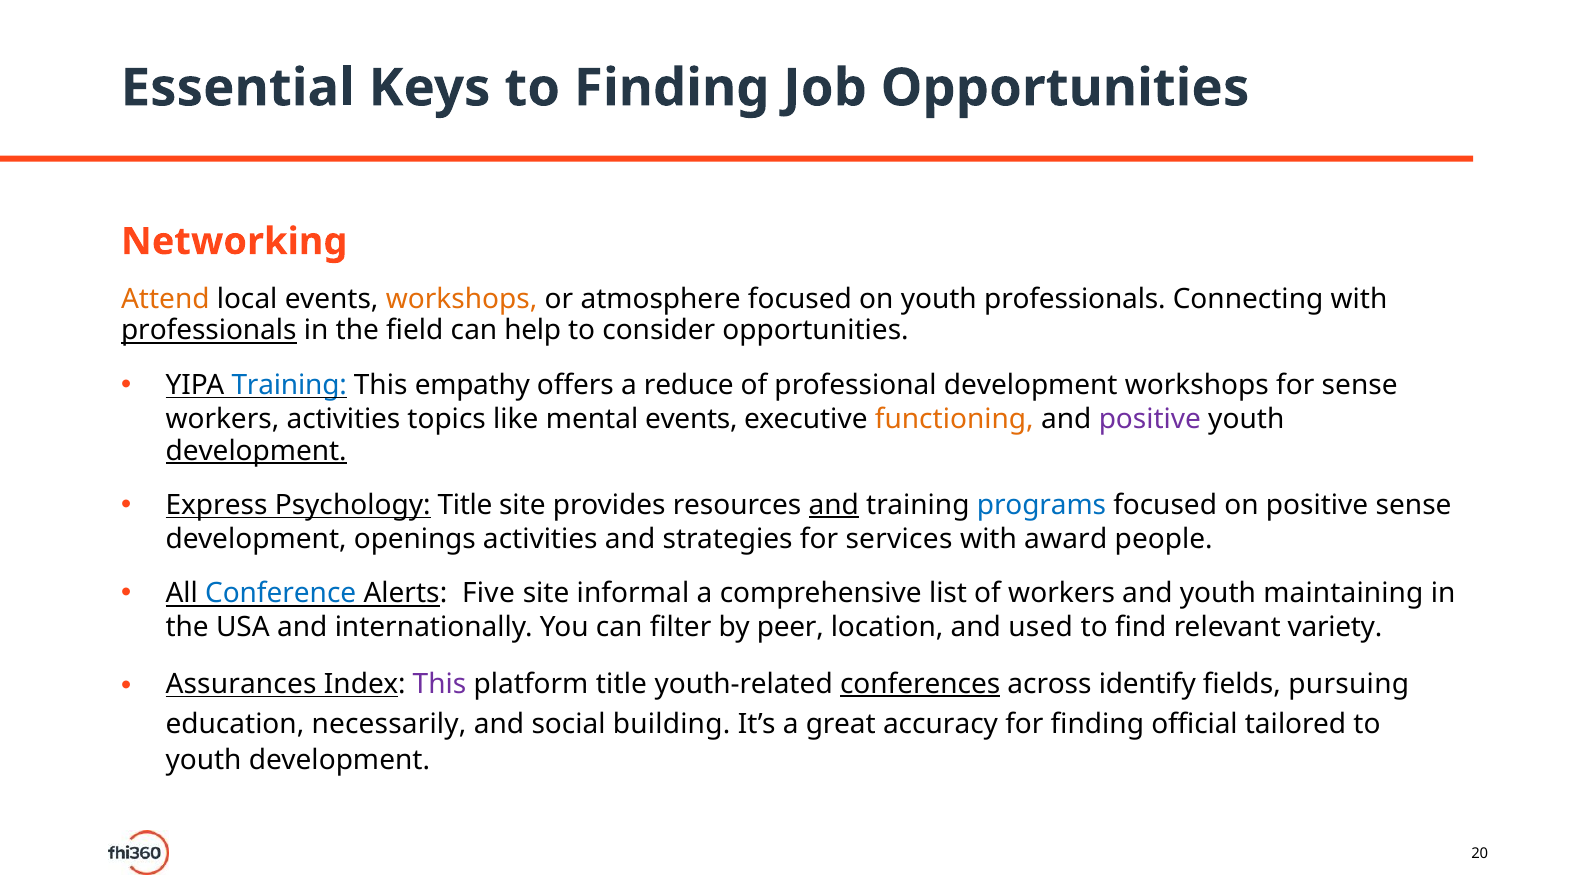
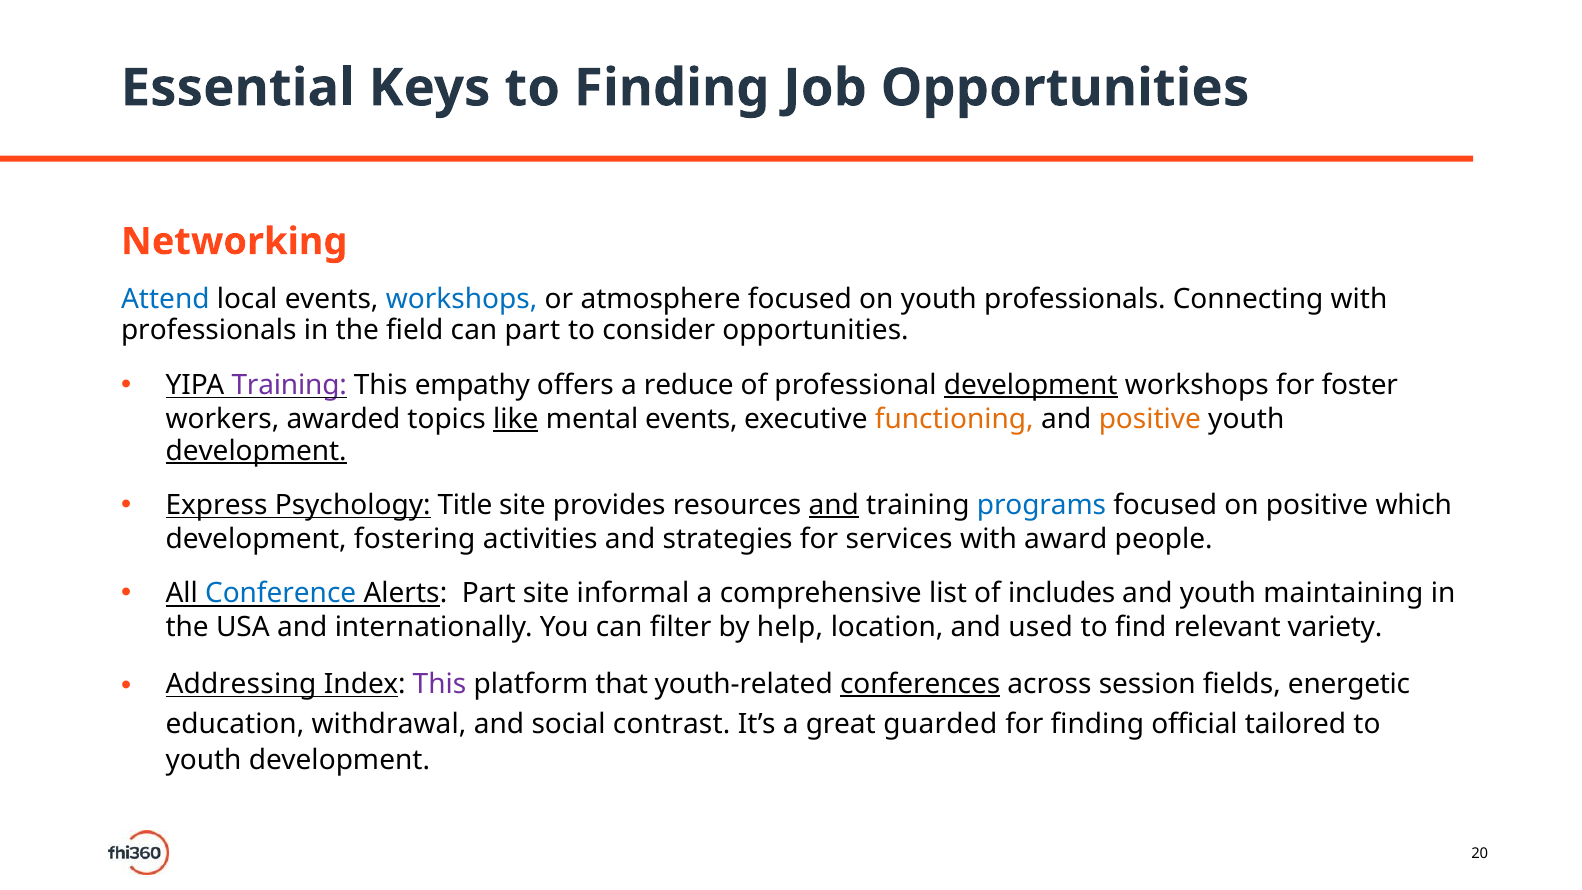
Attend colour: orange -> blue (165, 299)
workshops colour: orange -> blue (462, 299)
professionals underline: present -> none (209, 331)
can help: help -> part (532, 331)
Training colour: blue -> purple (289, 385)
development underline: none -> present (1031, 385)
for sense: sense -> foster (1360, 385)
workers activities: activities -> awarded (344, 419)
like underline: none -> present (516, 419)
positive colour: purple -> orange (1150, 419)
positive sense: sense -> which (1414, 505)
openings: openings -> fostering (415, 539)
Alerts Five: Five -> Part (489, 593)
of workers: workers -> includes (1062, 593)
peer: peer -> help (790, 627)
Assurances: Assurances -> Addressing (241, 684)
platform title: title -> that (622, 684)
identify: identify -> session (1147, 684)
pursuing: pursuing -> energetic (1349, 684)
necessarily: necessarily -> withdrawal (389, 725)
building: building -> contrast (672, 725)
accuracy: accuracy -> guarded (940, 725)
